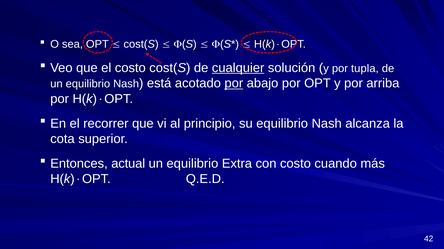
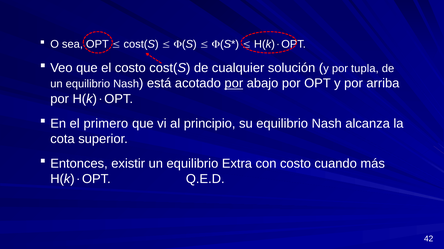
cualquier underline: present -> none (238, 68)
recorrer: recorrer -> primero (106, 124)
actual: actual -> existir (128, 164)
